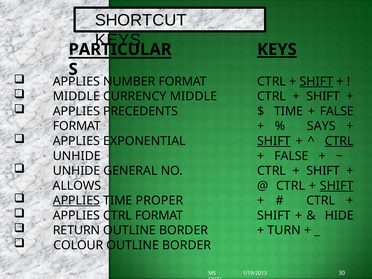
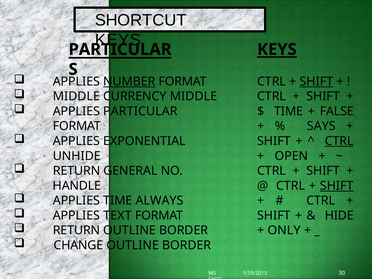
NUMBER underline: none -> present (129, 82)
APPLIES PRECEDENTS: PRECEDENTS -> PARTICULAR (140, 111)
SHIFT underline: present -> none (274, 141)
FALSE: FALSE -> OPEN (291, 156)
UNHIDE: UNHIDE -> RETURN (77, 171)
ALLOWS: ALLOWS -> HANDLE (77, 186)
APPLIES underline: present -> none (76, 201)
PROPER: PROPER -> ALWAYS (160, 201)
APPLIES CTRL: CTRL -> TEXT (117, 215)
TURN: TURN -> ONLY (284, 230)
COLOUR: COLOUR -> CHANGE (78, 245)
